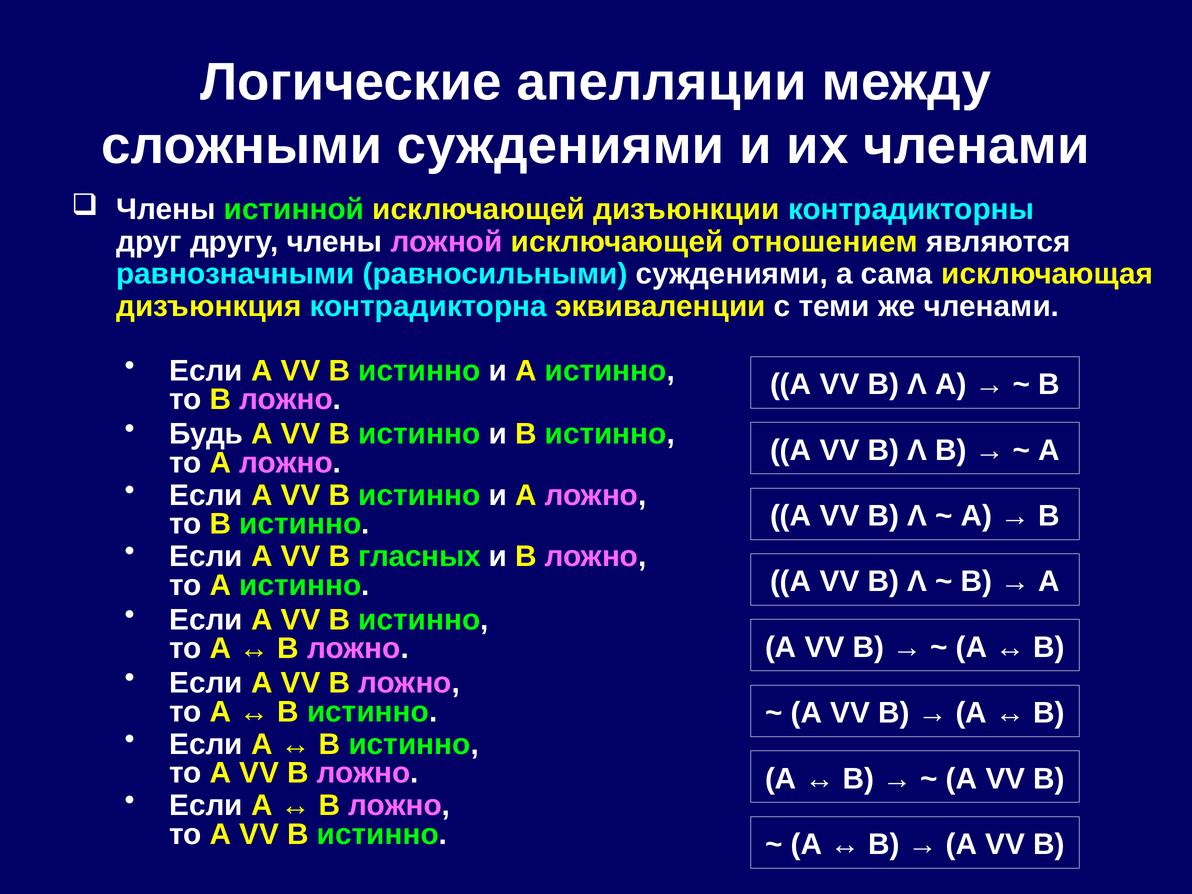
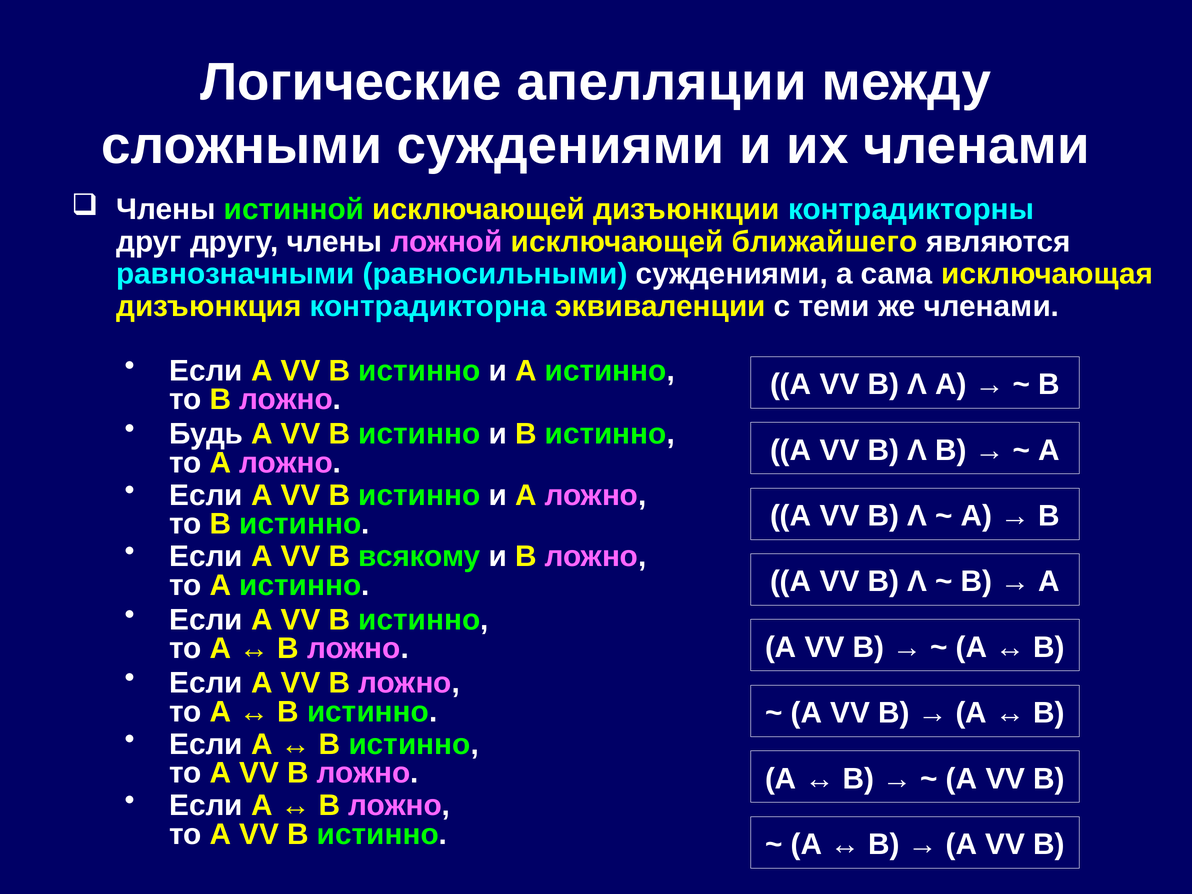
отношением: отношением -> ближайшего (825, 242)
гласных: гласных -> всякому (419, 557)
